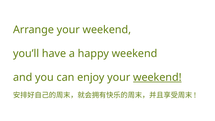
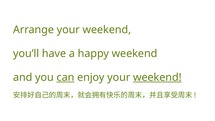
can underline: none -> present (65, 77)
